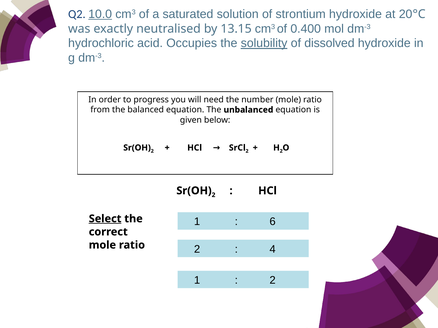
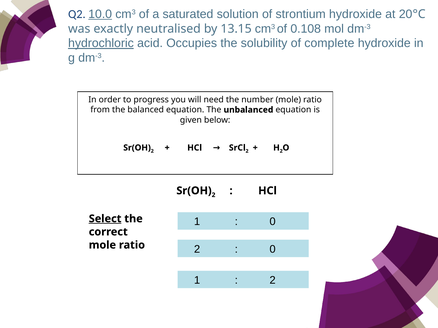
0.400: 0.400 -> 0.108 (306, 29)
hydrochloric underline: none -> present (101, 43)
solubility underline: present -> none (264, 43)
dissolved: dissolved -> complete (329, 43)
6: 6 -> 0 (273, 222)
4: 4 -> 0 (273, 250)
